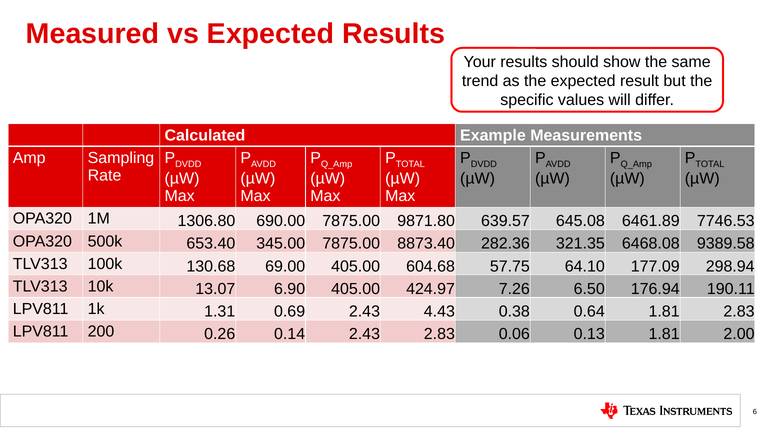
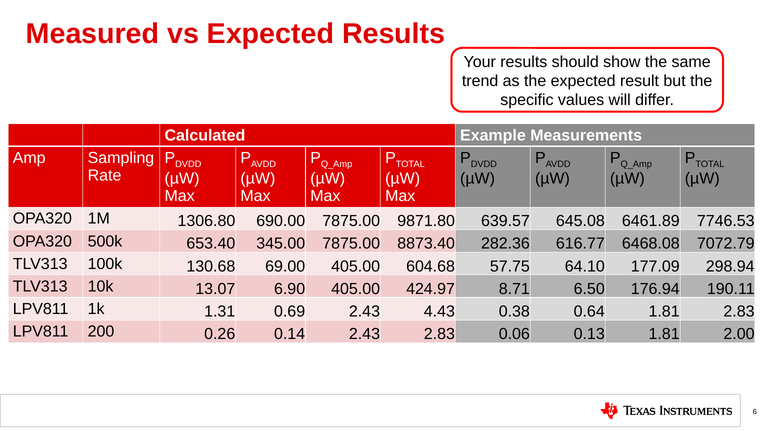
321.35: 321.35 -> 616.77 (580, 244)
9389.58: 9389.58 -> 7072.79 (726, 244)
7.26: 7.26 -> 8.71 (514, 289)
